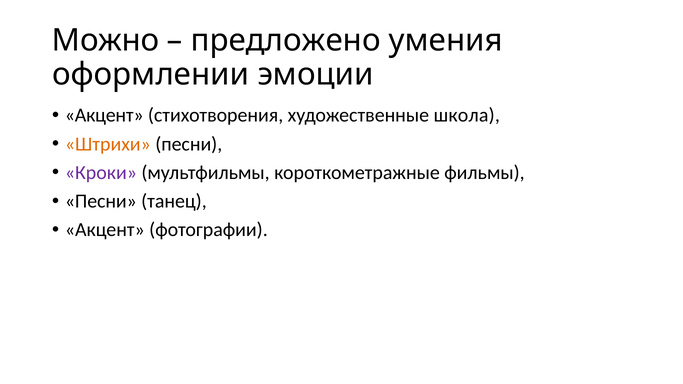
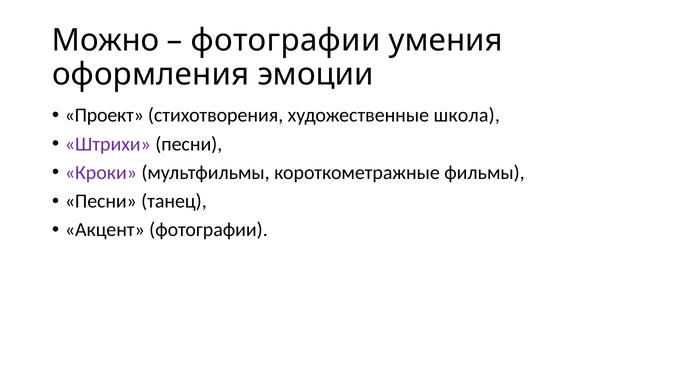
предложено: предложено -> фотографии (286, 40)
оформлении: оформлении -> оформления (151, 74)
Акцент: Акцент -> Проект (104, 115)
Штрихи colour: orange -> purple (108, 144)
